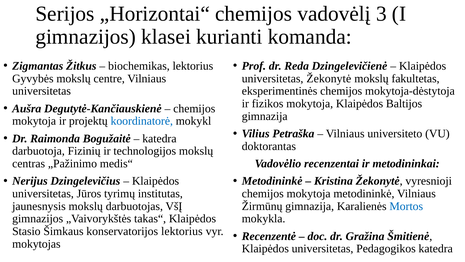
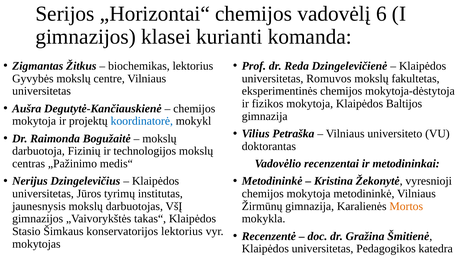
3: 3 -> 6 (381, 14)
universitetas Žekonytė: Žekonytė -> Romuvos (329, 78)
katedra: katedra -> mokslų (159, 138)
Mortos colour: blue -> orange (406, 206)
